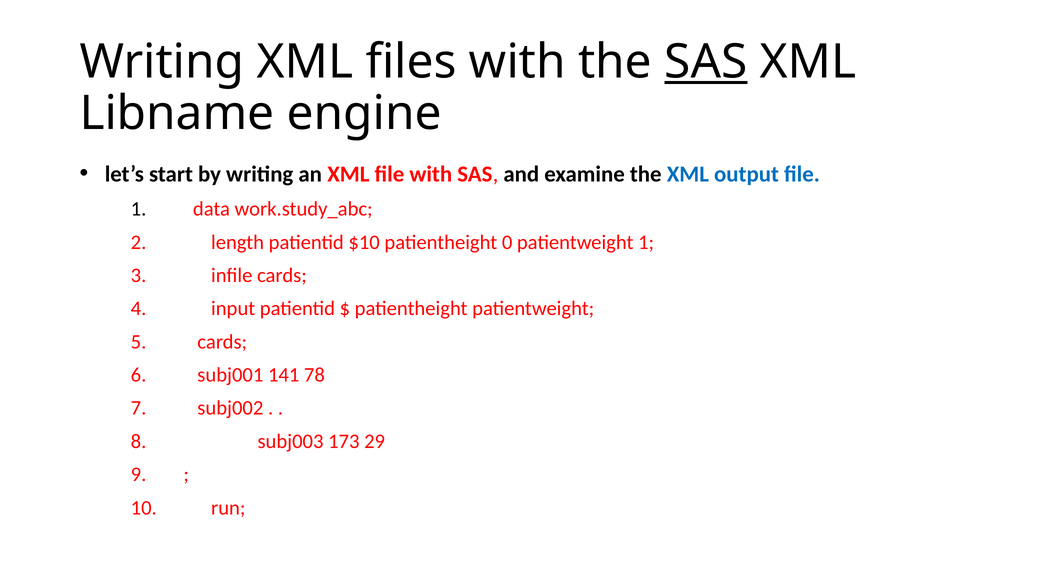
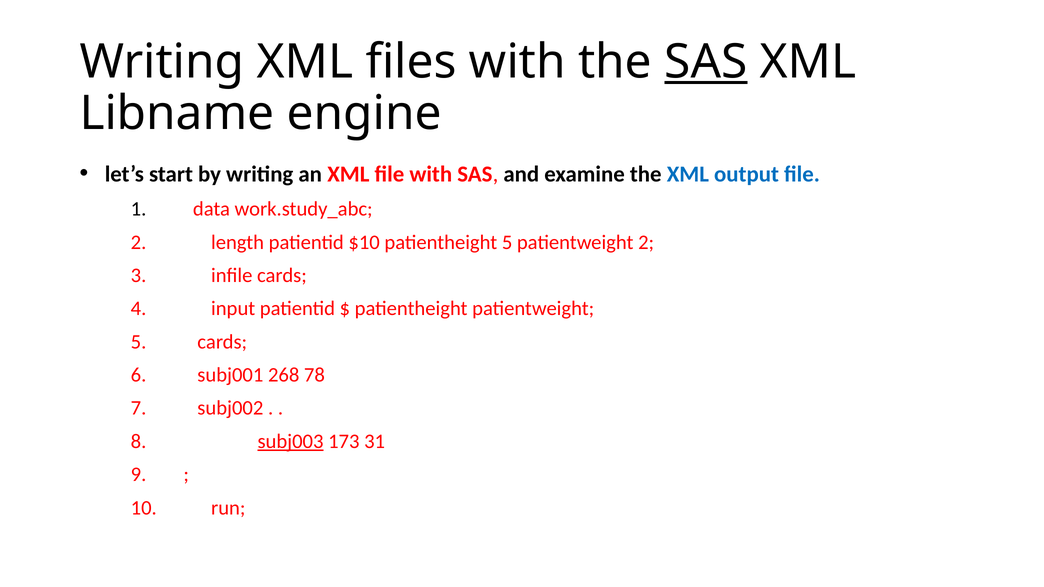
patientheight 0: 0 -> 5 (507, 242)
patientweight 1: 1 -> 2 (646, 242)
141: 141 -> 268 (284, 375)
subj003 underline: none -> present (290, 442)
29: 29 -> 31 (375, 442)
